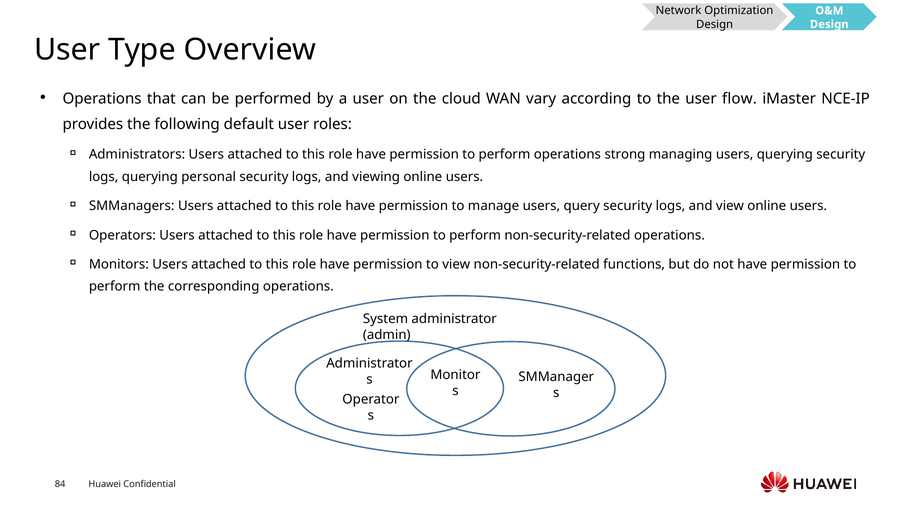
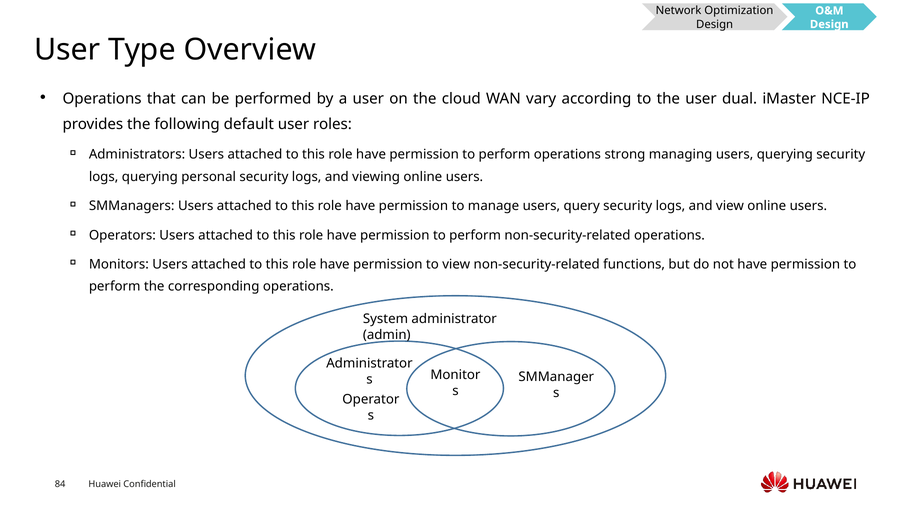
flow: flow -> dual (740, 99)
